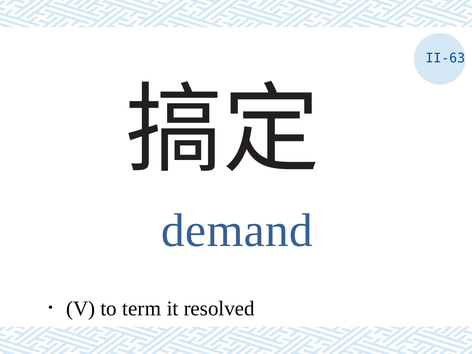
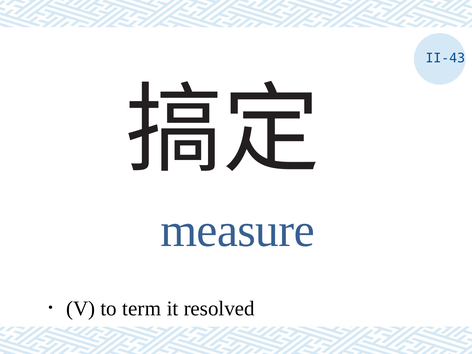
II-63: II-63 -> II-43 (445, 58)
demand: demand -> measure (237, 231)
